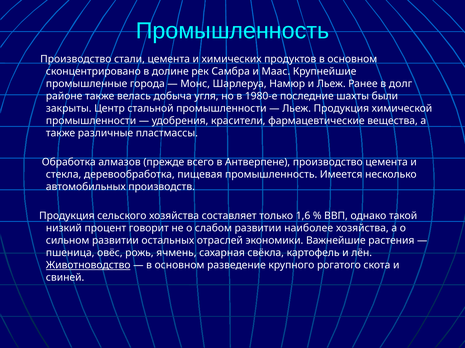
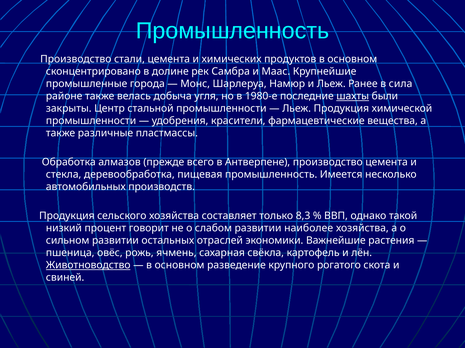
долг: долг -> сила (401, 84)
шахты underline: none -> present (353, 96)
1,6: 1,6 -> 8,3 (303, 216)
